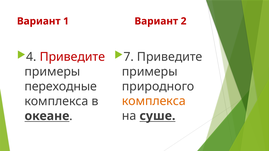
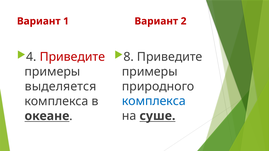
7: 7 -> 8 (129, 57)
переходные: переходные -> выделяется (61, 87)
комплекса colour: orange -> blue (154, 101)
